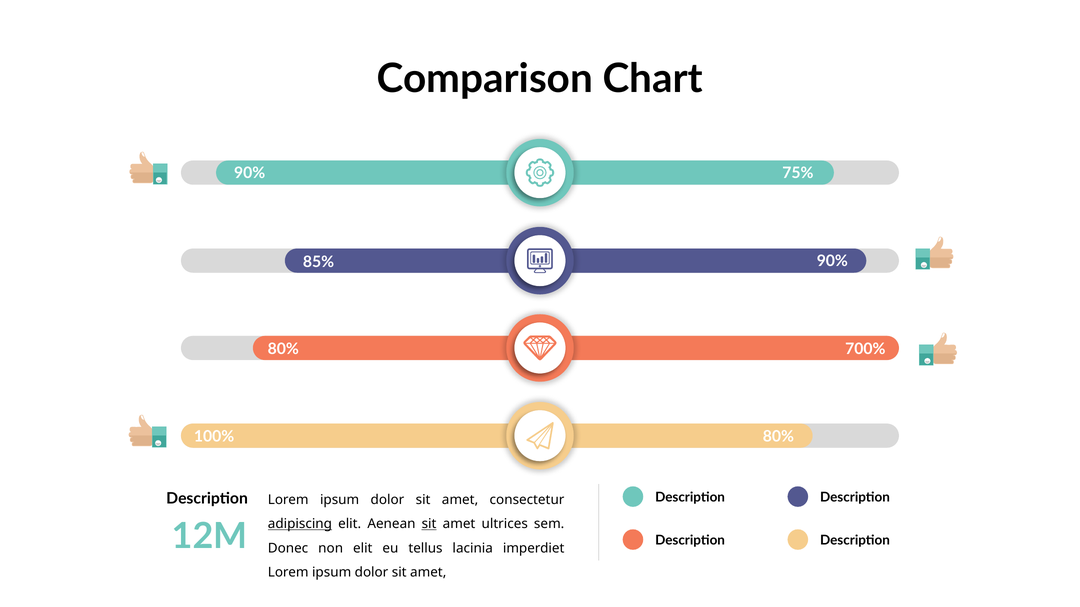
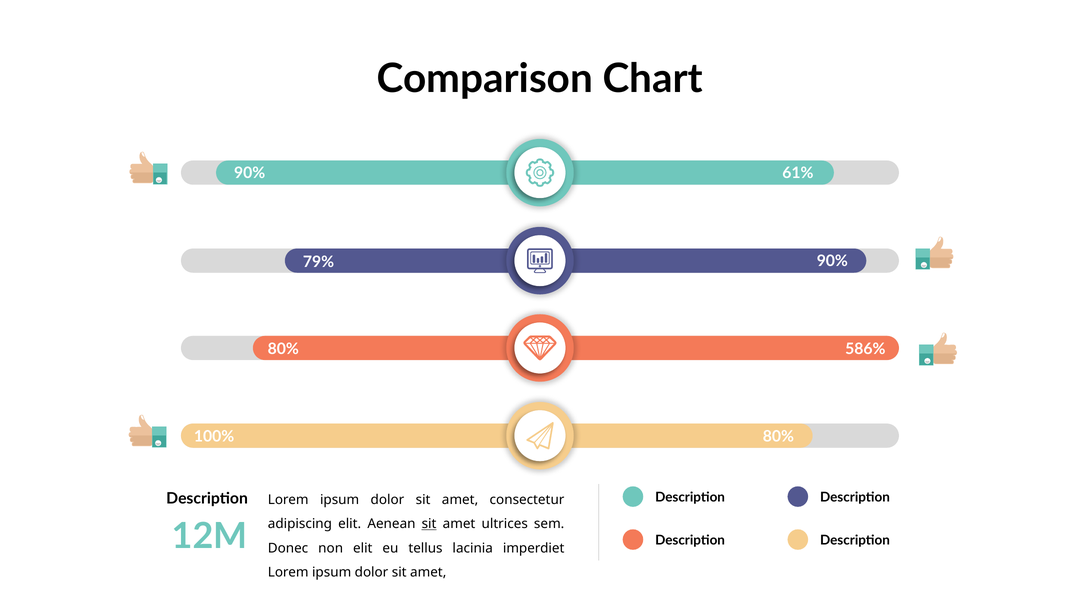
75%: 75% -> 61% (798, 173)
85%: 85% -> 79% (318, 262)
700%: 700% -> 586% (865, 349)
adipiscing underline: present -> none (300, 524)
